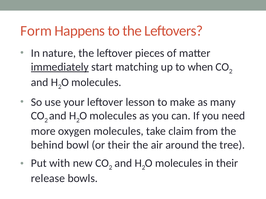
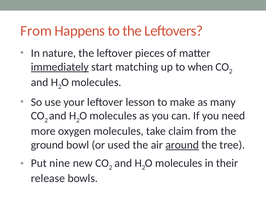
Form: Form -> From (36, 31)
behind: behind -> ground (47, 145)
or their: their -> used (119, 145)
around underline: none -> present (182, 145)
with: with -> nine (60, 163)
